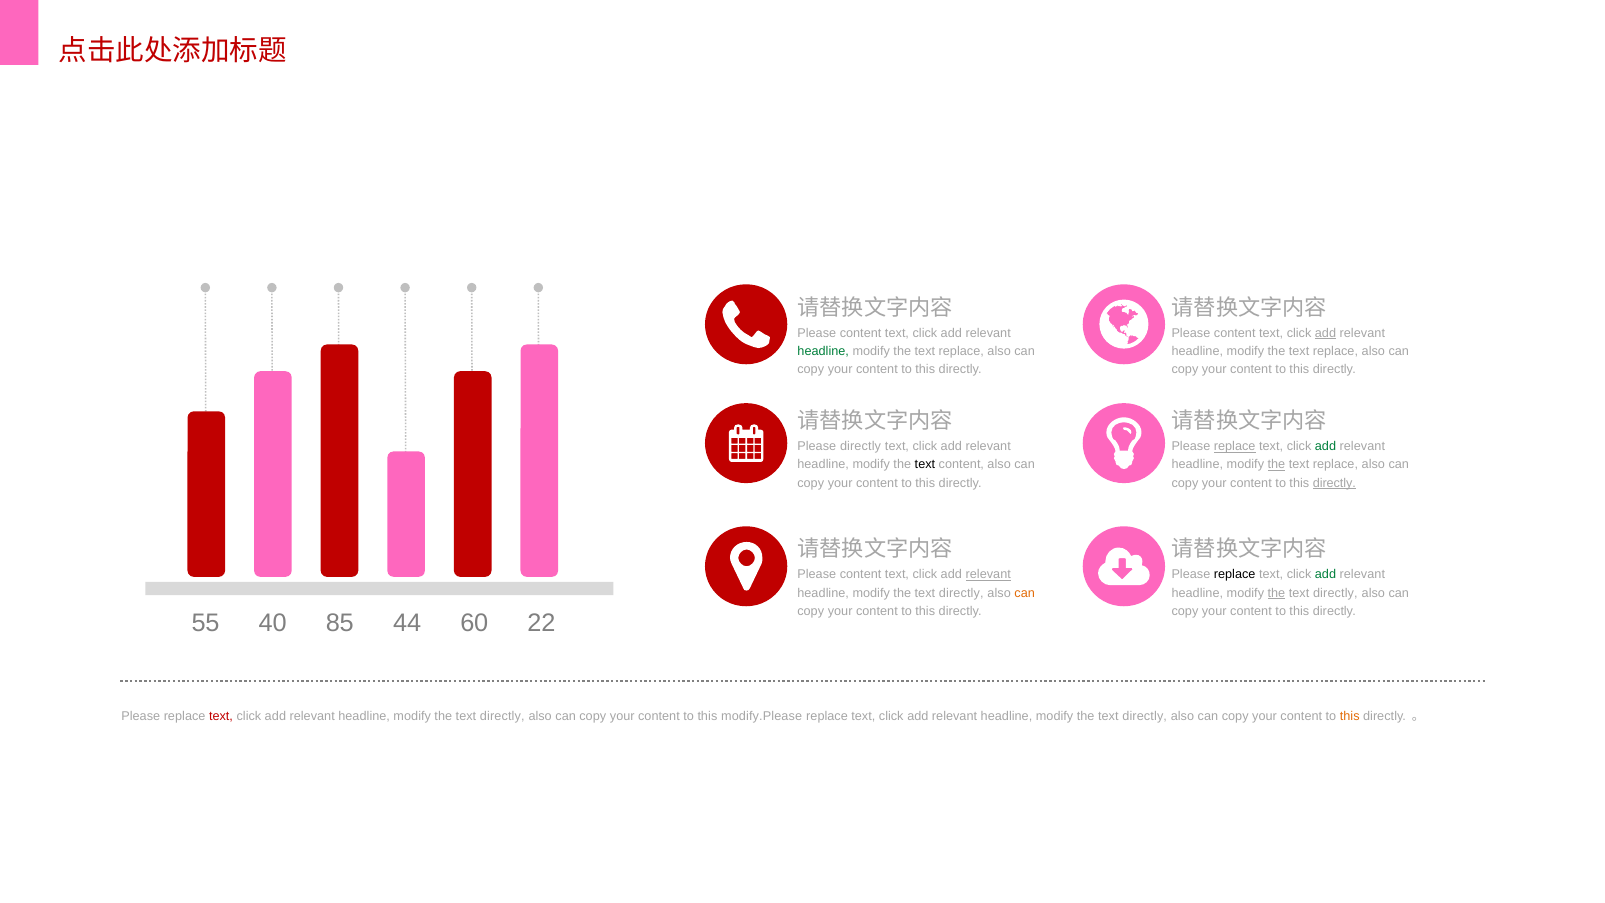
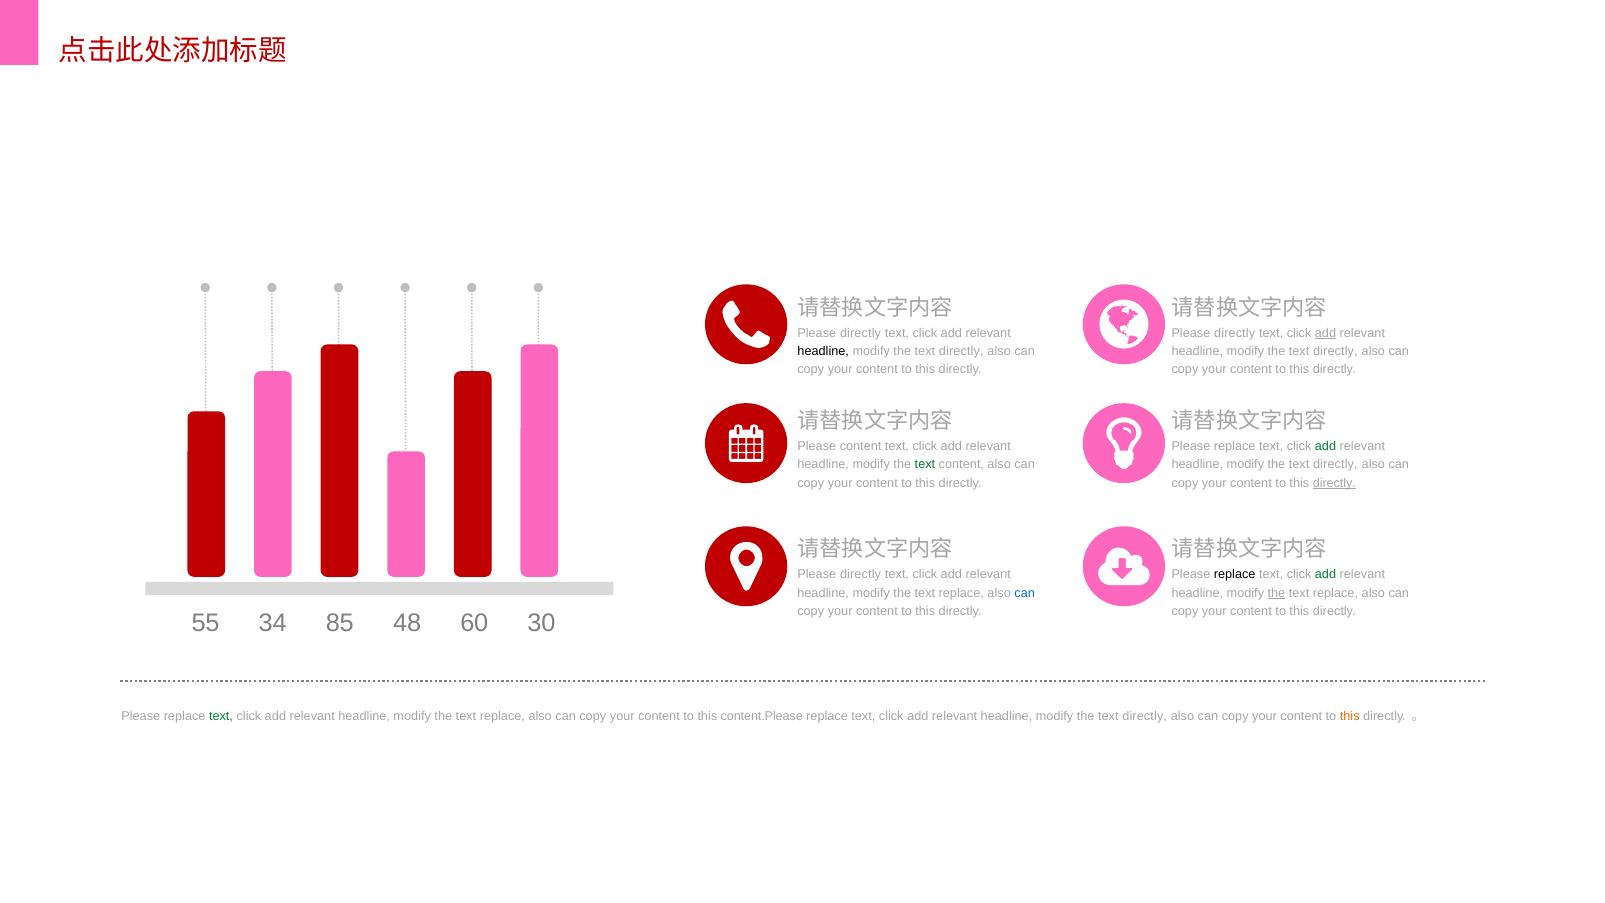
content: content -> directly (861, 333)
content: content -> directly (1235, 333)
headline colour: green -> black (823, 351)
replace: replace -> directly (961, 351)
replace: replace -> directly (1335, 351)
Please directly: directly -> content (861, 446)
replace underline: present -> none (1235, 446)
text colour: black -> green (925, 465)
the underline: present -> none (1276, 465)
replace: replace -> directly (1335, 465)
content: content -> directly (861, 575)
relevant underline: present -> none (988, 575)
directly: directly -> replace (961, 593)
can colour: orange -> blue (1025, 593)
directly: directly -> replace (1335, 593)
40: 40 -> 34 (273, 623)
44: 44 -> 48 (407, 623)
22: 22 -> 30 (541, 623)
text colour: red -> green (221, 716)
directly: directly -> replace (502, 716)
modify.Please: modify.Please -> content.Please (762, 716)
